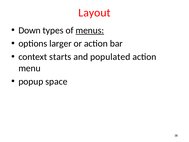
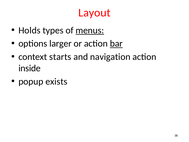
Down: Down -> Holds (29, 30)
bar underline: none -> present (116, 44)
populated: populated -> navigation (110, 57)
menu: menu -> inside (30, 68)
space: space -> exists (56, 81)
